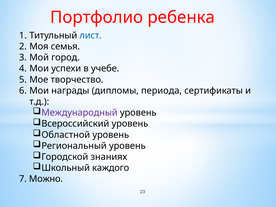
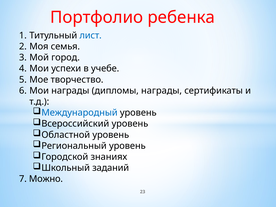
дипломы периода: периода -> награды (162, 91)
Международный colour: purple -> blue (80, 113)
каждого: каждого -> заданий (111, 168)
